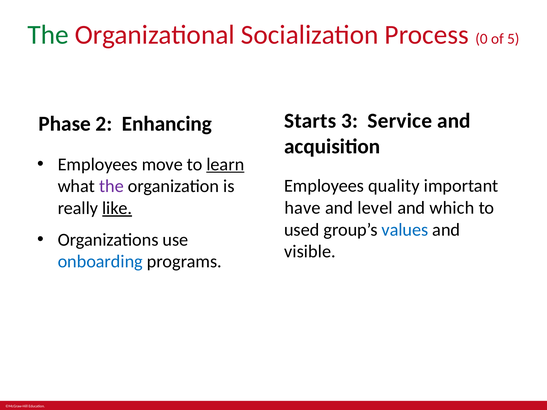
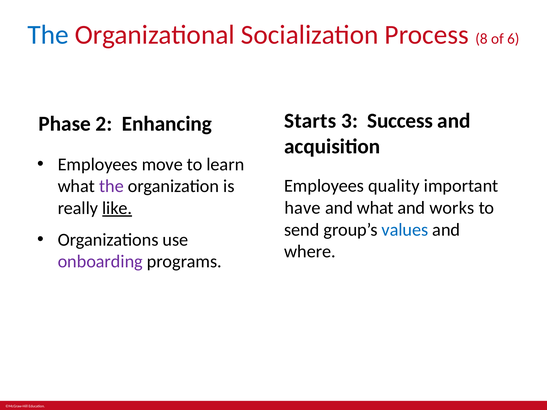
The colour: green -> blue (48, 35)
0: 0 -> 8 (481, 39)
5: 5 -> 6 (513, 39)
Service: Service -> Success (400, 121)
learn underline: present -> none (225, 165)
and level: level -> what (375, 208)
which: which -> works (452, 208)
used: used -> send (302, 230)
visible: visible -> where (310, 252)
onboarding colour: blue -> purple (100, 262)
